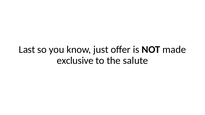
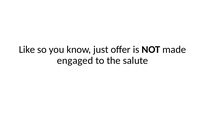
Last: Last -> Like (27, 50)
exclusive: exclusive -> engaged (75, 61)
